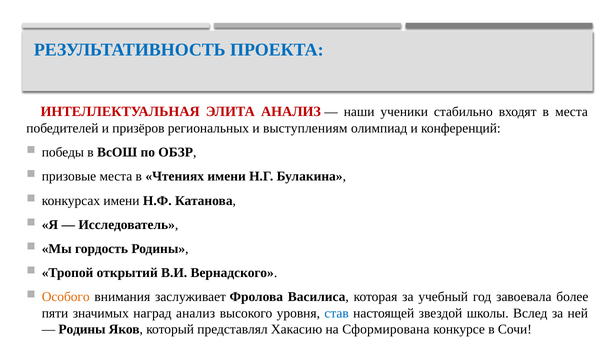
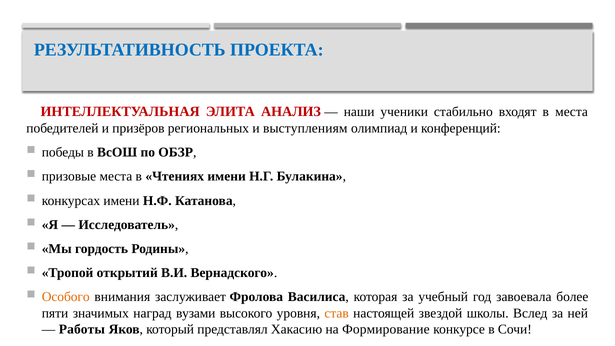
наград анализ: анализ -> вузами (196, 313)
став colour: blue -> orange (337, 313)
Родины: Родины -> Работы (82, 329)
Сформирована: Сформирована -> Формирование (386, 329)
